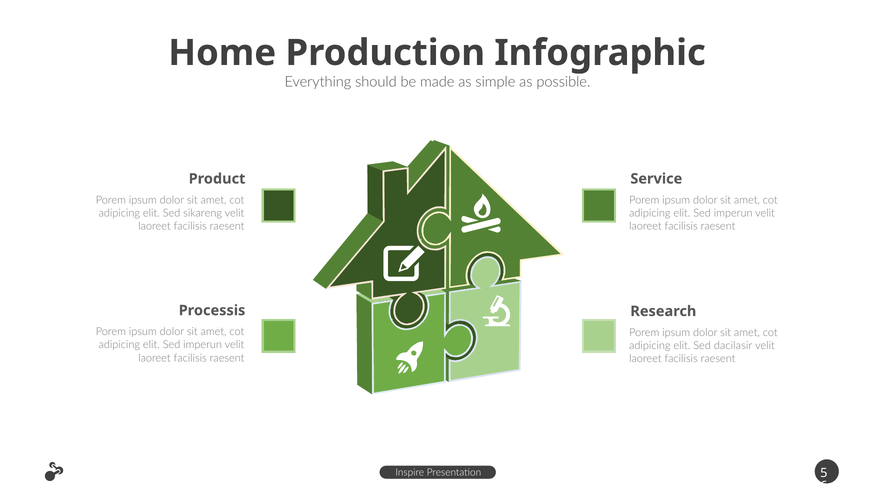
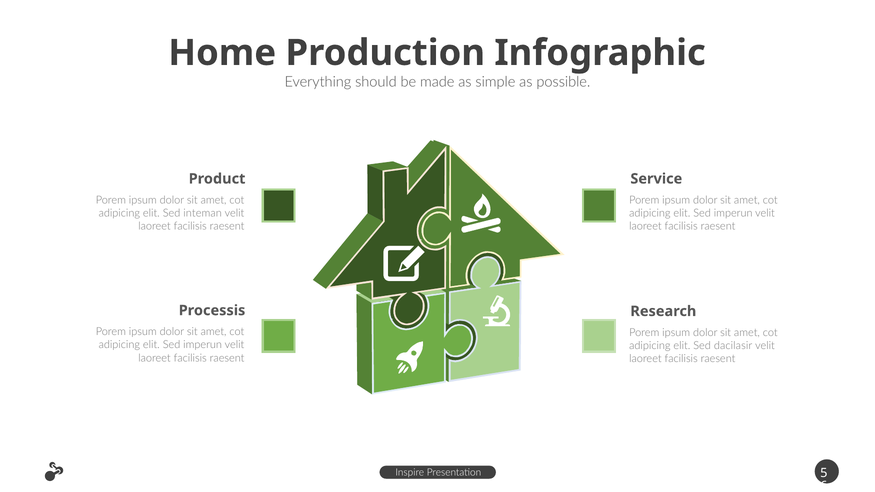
sikareng: sikareng -> inteman (203, 213)
